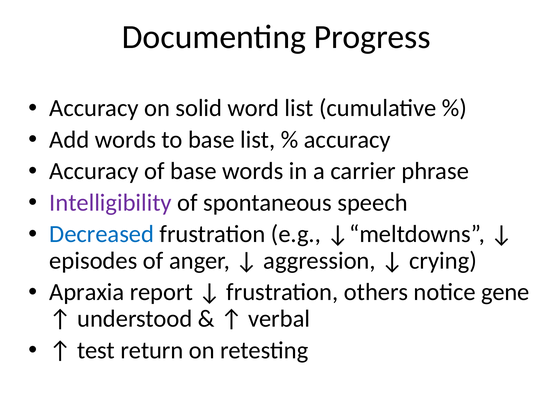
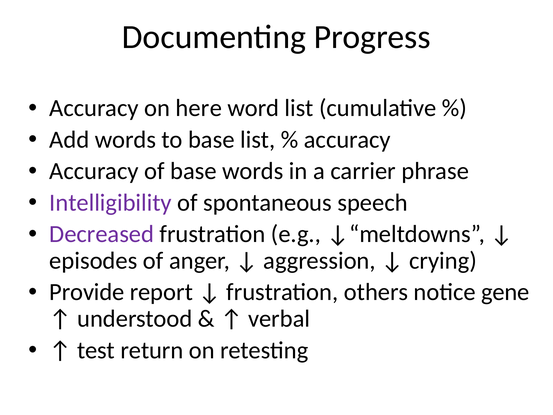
solid: solid -> here (199, 108)
Decreased colour: blue -> purple (102, 234)
Apraxia: Apraxia -> Provide (87, 292)
